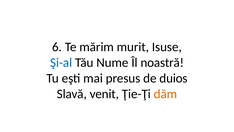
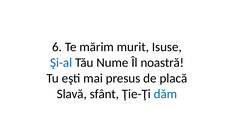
duios: duios -> placă (173, 78)
venit: venit -> sfânt (104, 94)
dăm colour: orange -> blue (165, 94)
